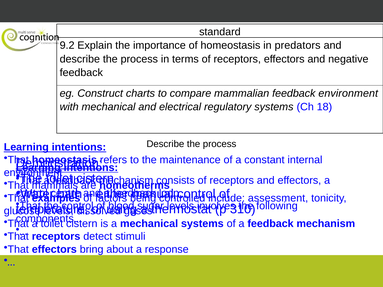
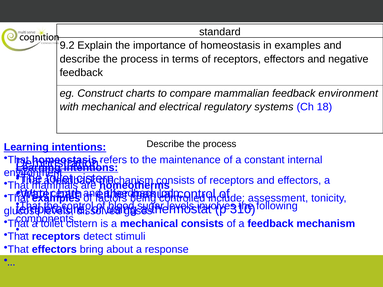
in predators: predators -> examples (298, 45)
mechanical systems: systems -> consists (202, 224)
